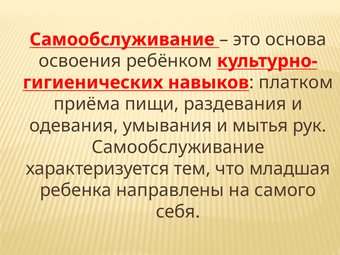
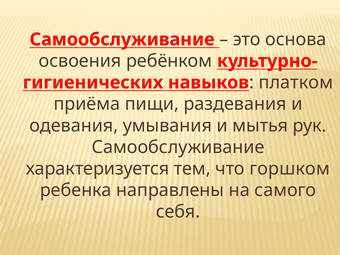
младшая: младшая -> горшком (290, 169)
